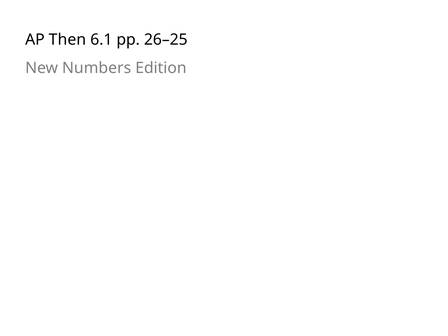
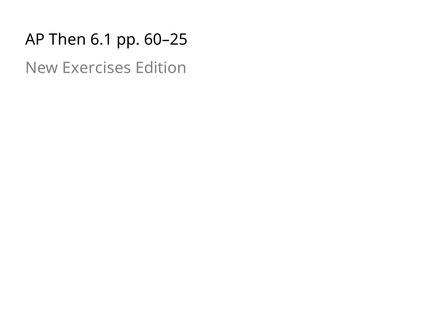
26–25: 26–25 -> 60–25 (166, 40)
Numbers: Numbers -> Exercises (97, 68)
